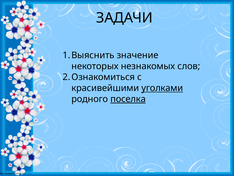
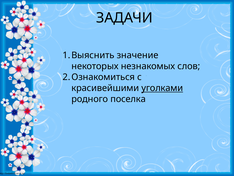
поселка underline: present -> none (128, 99)
